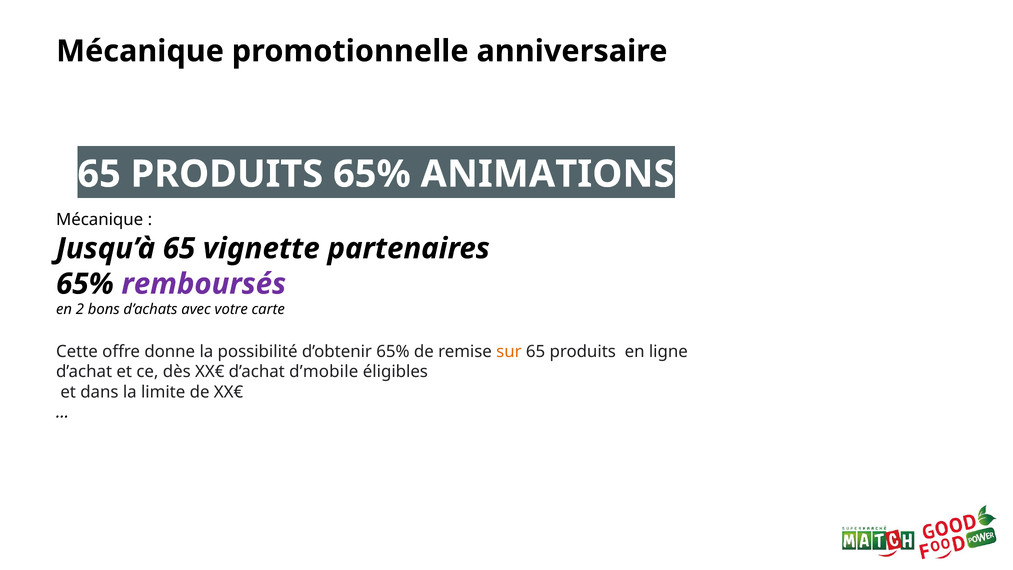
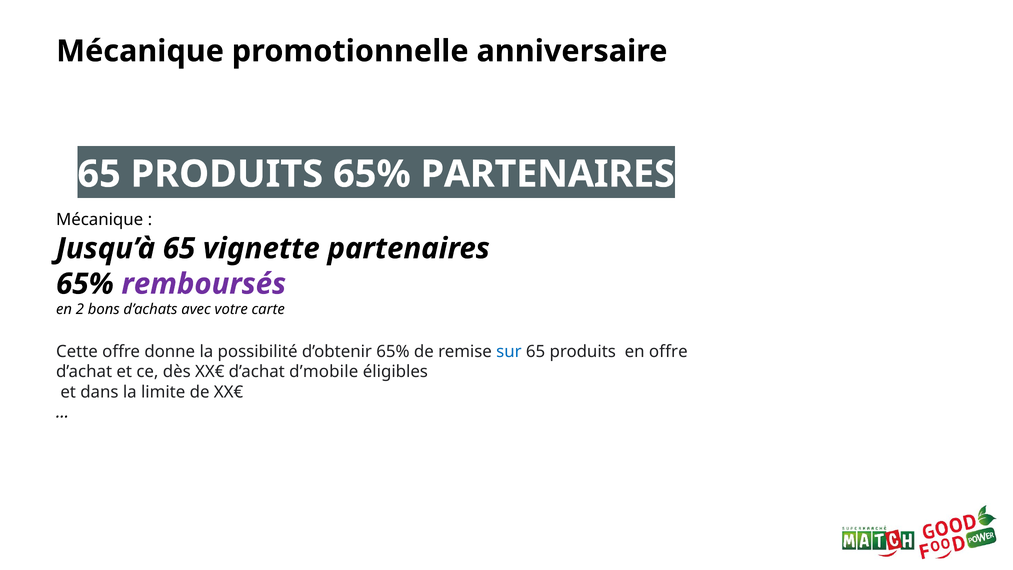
65% ANIMATIONS: ANIMATIONS -> PARTENAIRES (548, 174)
sur colour: orange -> blue (509, 351)
en ligne: ligne -> offre (668, 351)
